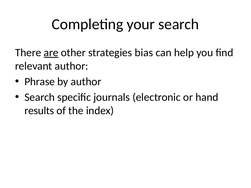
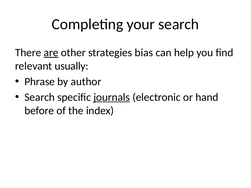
relevant author: author -> usually (72, 66)
journals underline: none -> present (112, 97)
results: results -> before (39, 111)
